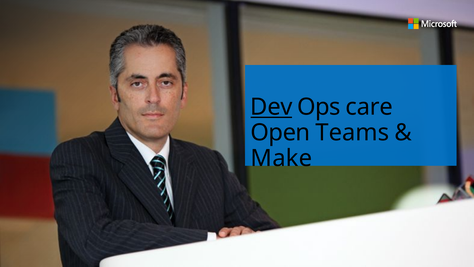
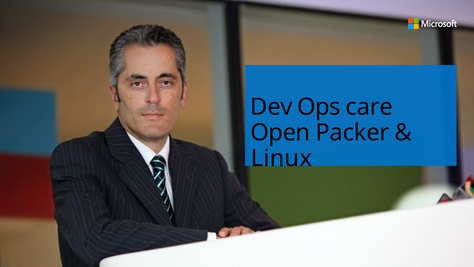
Dev underline: present -> none (271, 107)
Teams: Teams -> Packer (352, 132)
Make: Make -> Linux (281, 158)
